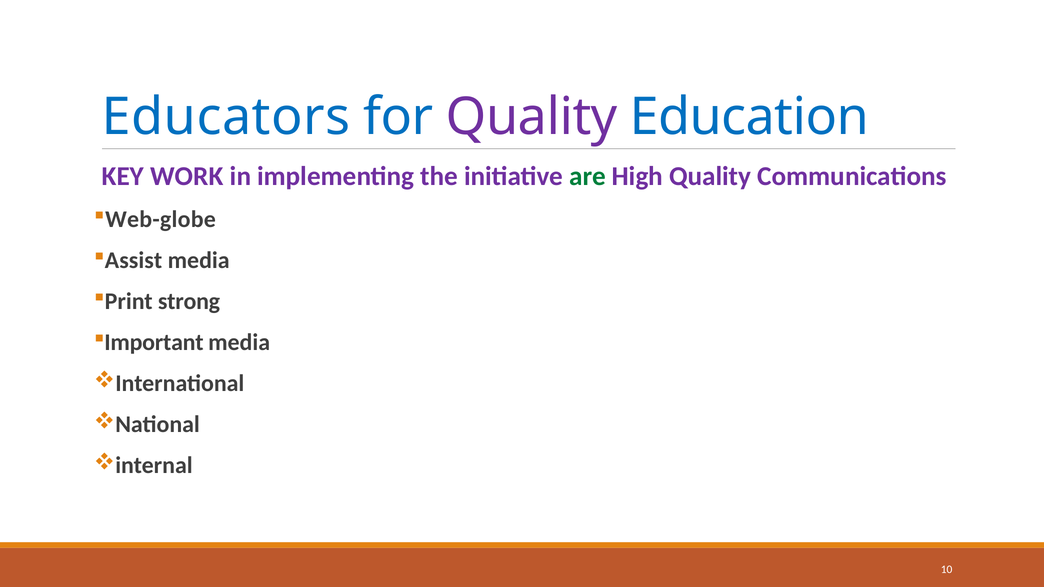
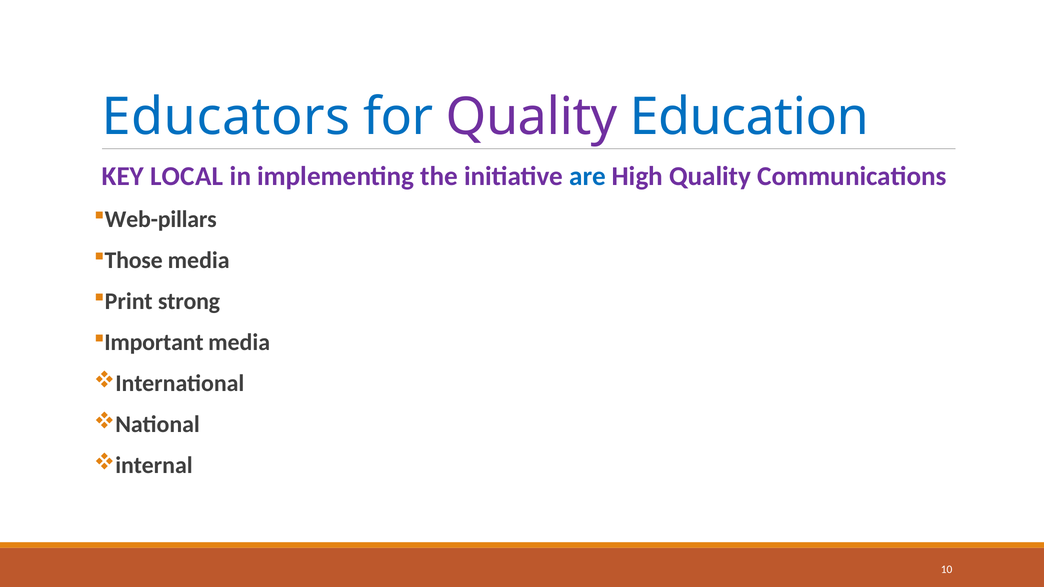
WORK: WORK -> LOCAL (187, 176)
are colour: green -> blue (588, 176)
Web-globe: Web-globe -> Web-pillars (161, 219)
Assist: Assist -> Those (134, 260)
